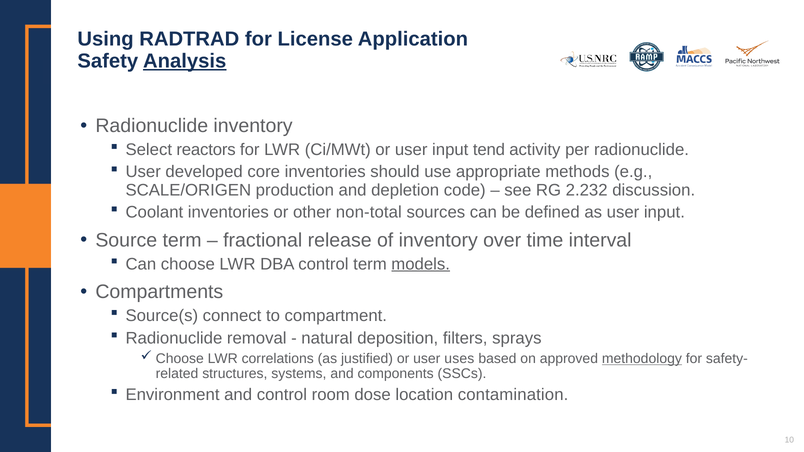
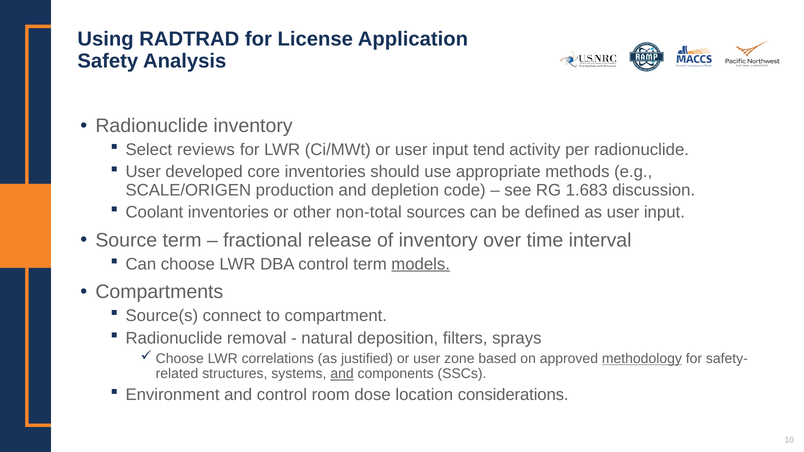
Analysis underline: present -> none (185, 61)
reactors: reactors -> reviews (206, 150)
2.232: 2.232 -> 1.683 (587, 190)
uses: uses -> zone (459, 359)
and underline: none -> present (342, 374)
contamination: contamination -> considerations (513, 395)
